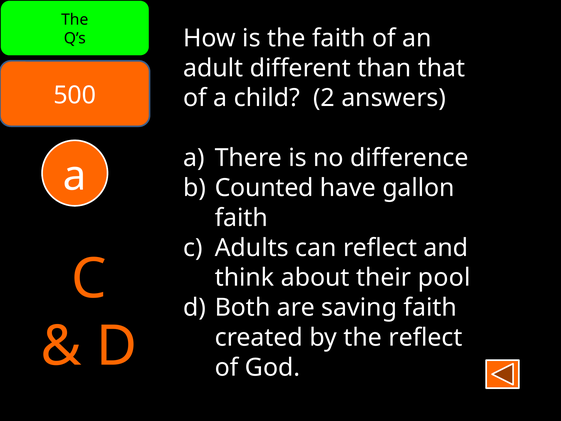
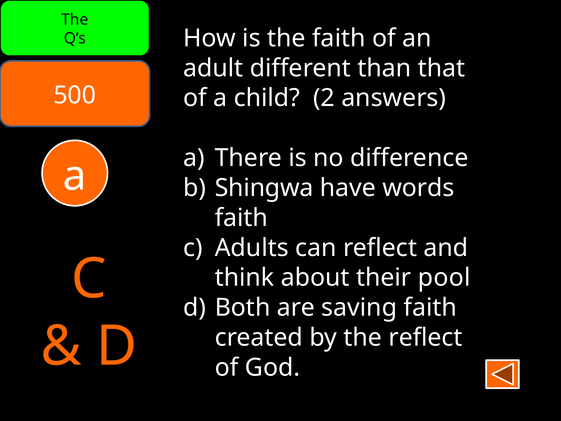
Counted: Counted -> Shingwa (264, 188)
gallon: gallon -> words (418, 188)
